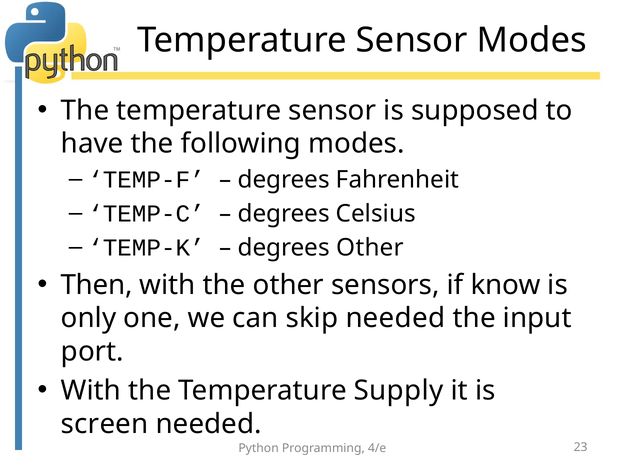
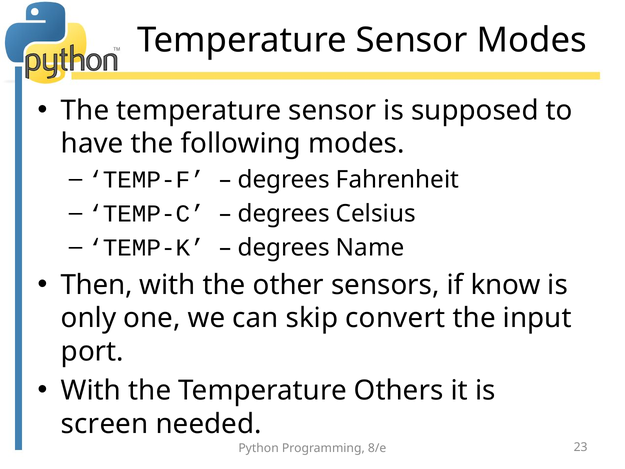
degrees Other: Other -> Name (370, 248)
skip needed: needed -> convert (395, 318)
Supply: Supply -> Others (399, 390)
4/e: 4/e -> 8/e (377, 448)
